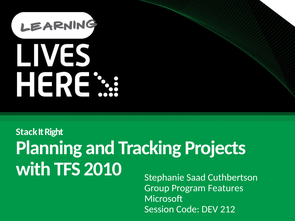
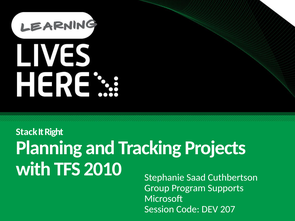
Features: Features -> Supports (226, 188)
212: 212 -> 207 (228, 209)
